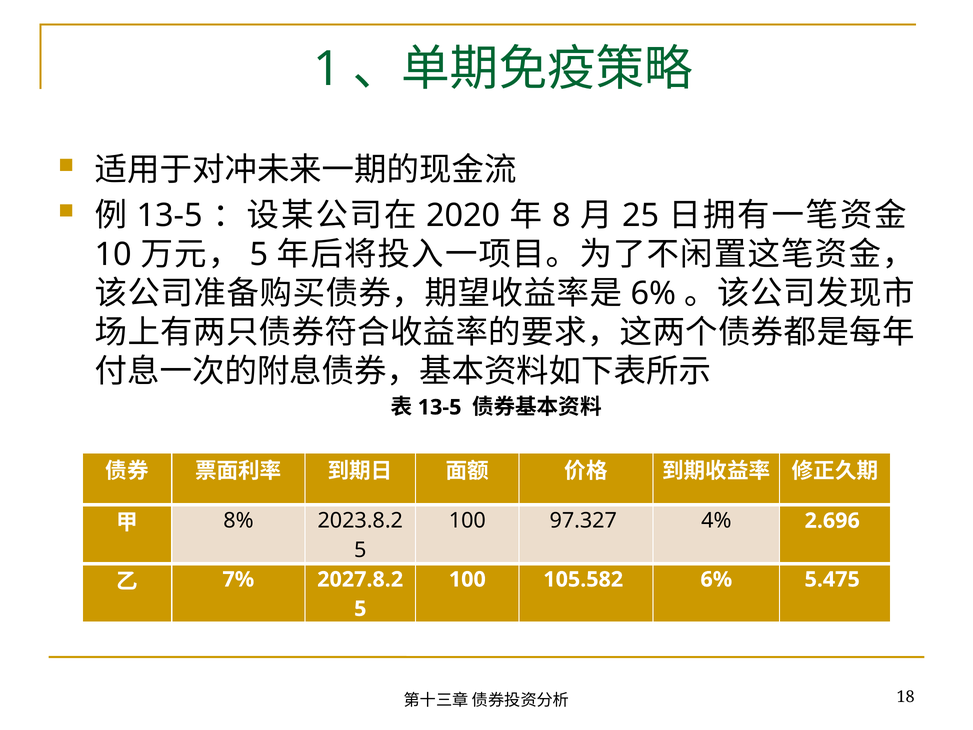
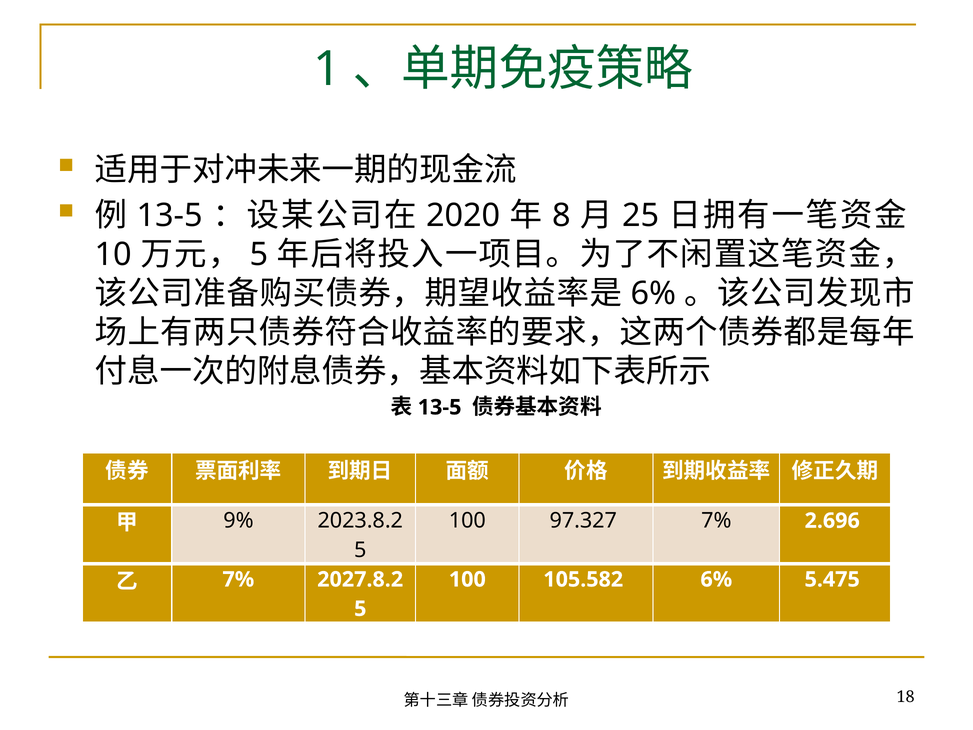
8%: 8% -> 9% (238, 521)
97.327 4%: 4% -> 7% (716, 521)
